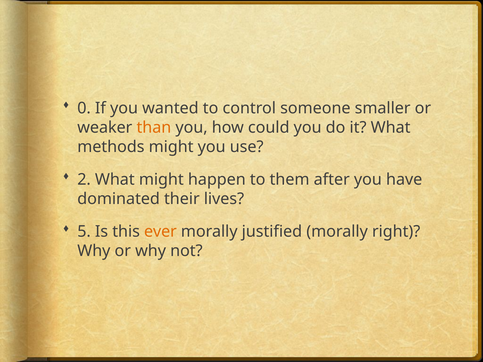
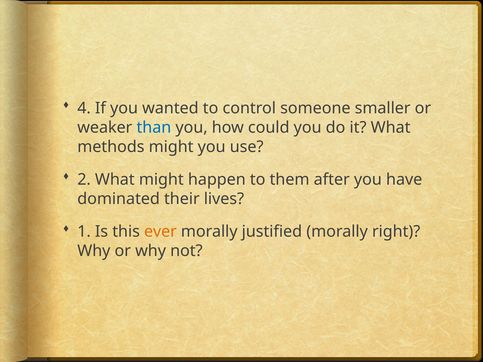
0: 0 -> 4 (84, 108)
than colour: orange -> blue (154, 128)
5: 5 -> 1 (84, 232)
